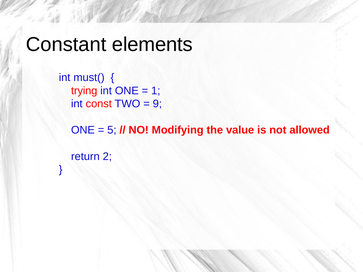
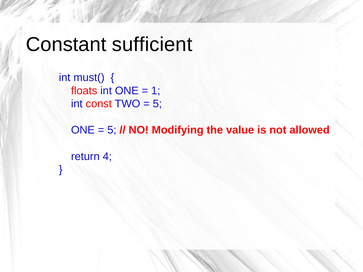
elements: elements -> sufficient (152, 44)
trying: trying -> floats (84, 91)
9: 9 -> 5 (157, 104)
2: 2 -> 4 (107, 157)
